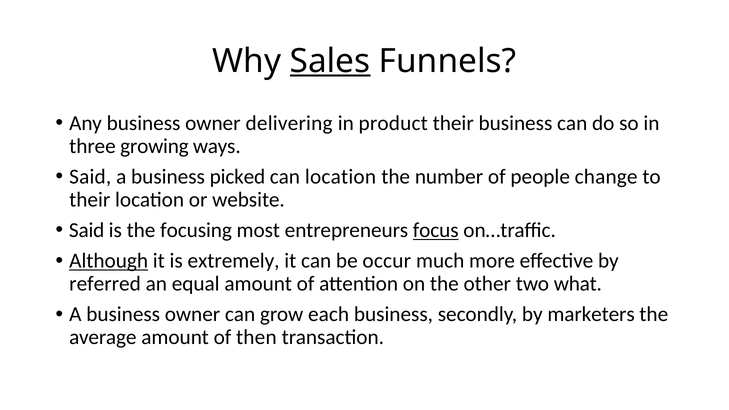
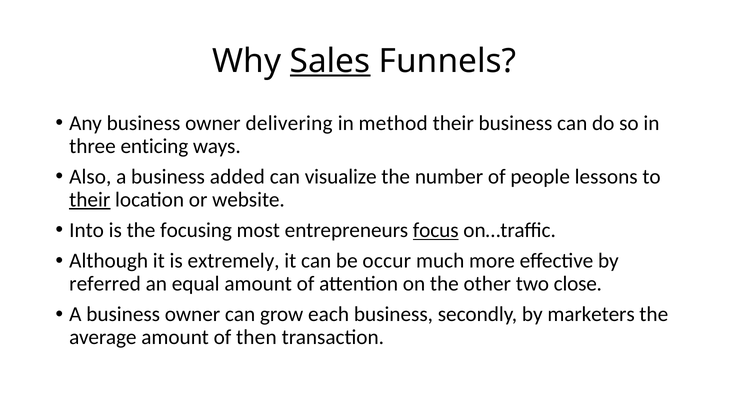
product: product -> method (393, 123)
growing: growing -> enticing (154, 146)
Said: Said -> Also (90, 177)
picked: picked -> added (237, 177)
can location: location -> visualize (341, 177)
change: change -> lessons (606, 177)
their underline: none -> present (90, 200)
Said: Said -> Into (87, 230)
Although underline: present -> none (109, 261)
what: what -> close (578, 284)
